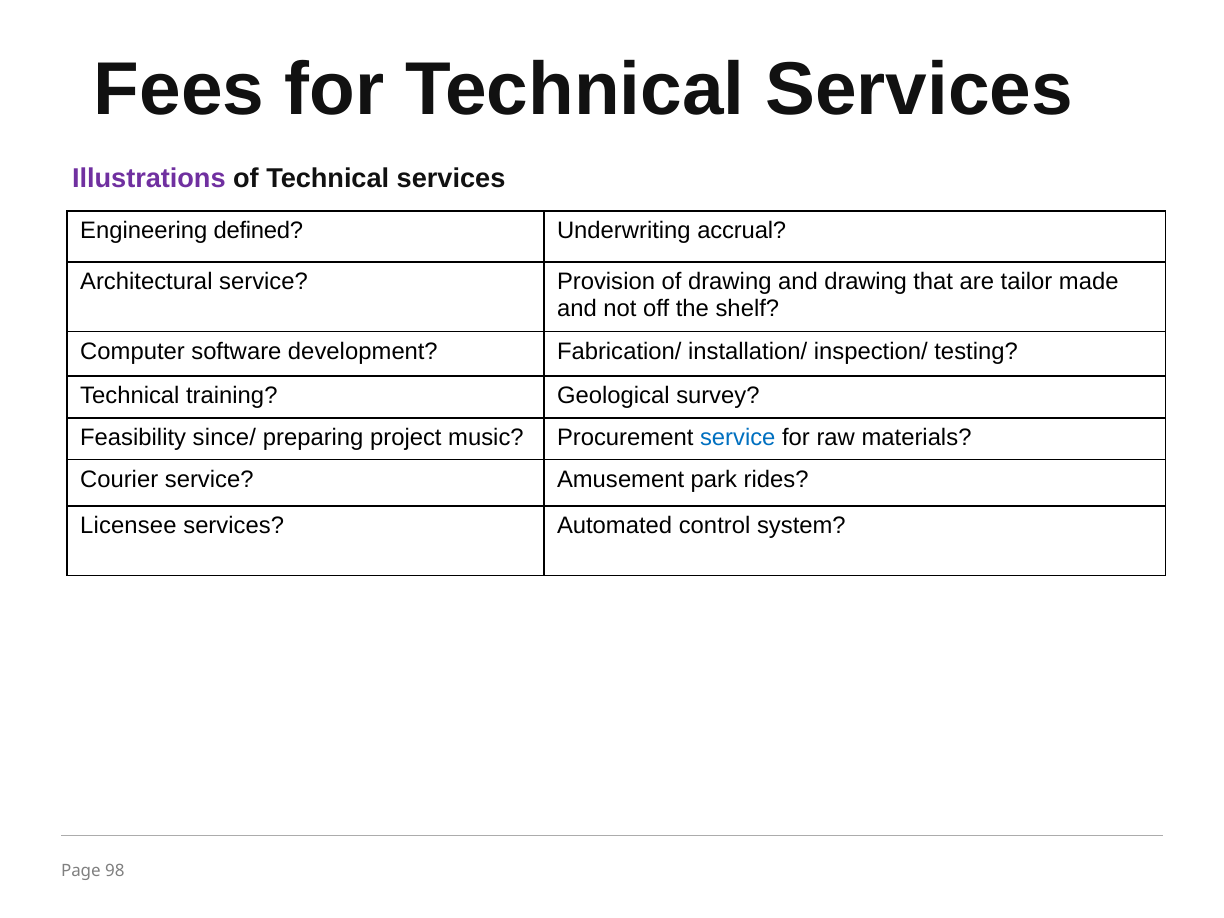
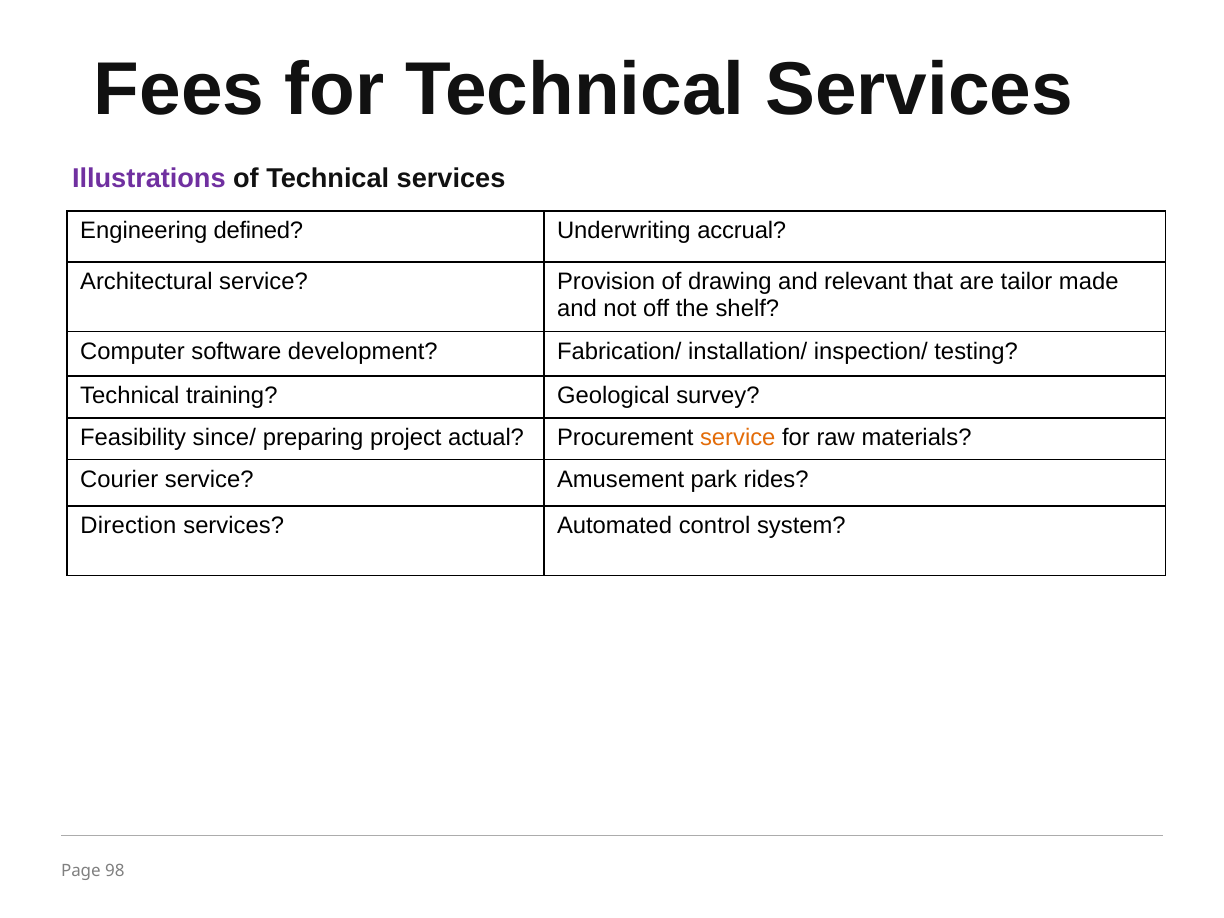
and drawing: drawing -> relevant (866, 282)
music: music -> actual (486, 438)
service colour: blue -> orange (738, 438)
Licensee: Licensee -> Direction (128, 526)
